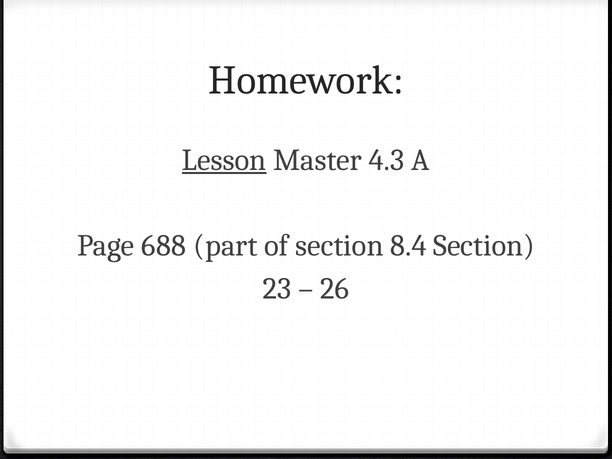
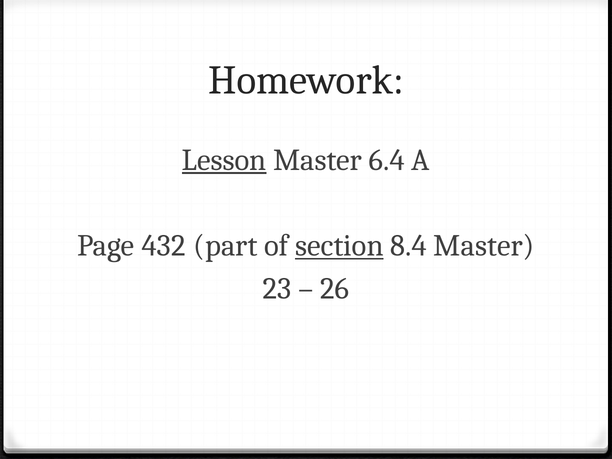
4.3: 4.3 -> 6.4 (387, 160)
688: 688 -> 432 (164, 246)
section underline: none -> present (339, 246)
8.4 Section: Section -> Master (484, 246)
